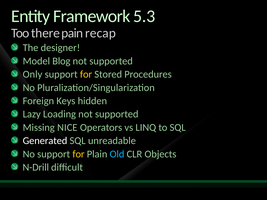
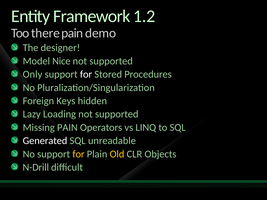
5.3: 5.3 -> 1.2 (144, 16)
recap: recap -> demo (101, 33)
Blog: Blog -> Nice (61, 61)
for colour: yellow -> white (86, 74)
Missing NICE: NICE -> PAIN (67, 128)
Old colour: light blue -> yellow (117, 154)
